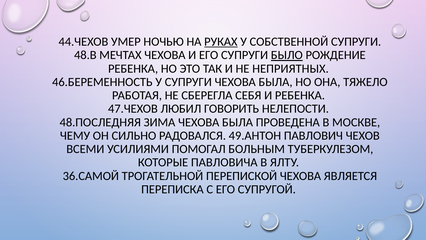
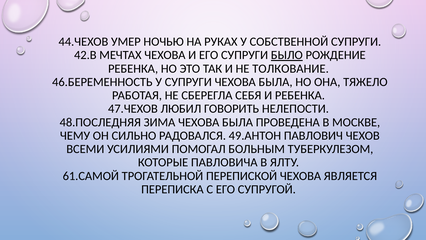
РУКАХ underline: present -> none (221, 42)
48.В: 48.В -> 42.В (85, 55)
НЕПРИЯТНЫХ: НЕПРИЯТНЫХ -> ТОЛКОВАНИЕ (291, 68)
36.САМОЙ: 36.САМОЙ -> 61.САМОЙ (91, 176)
